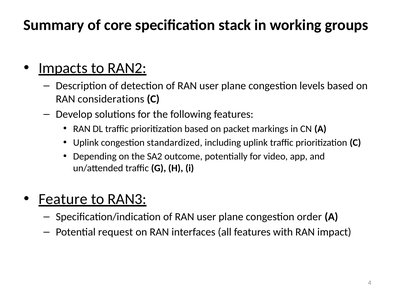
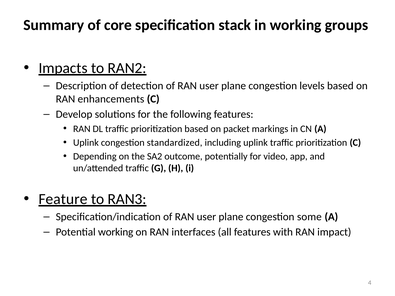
considerations: considerations -> enhancements (111, 99)
order: order -> some (309, 217)
Potential request: request -> working (116, 232)
